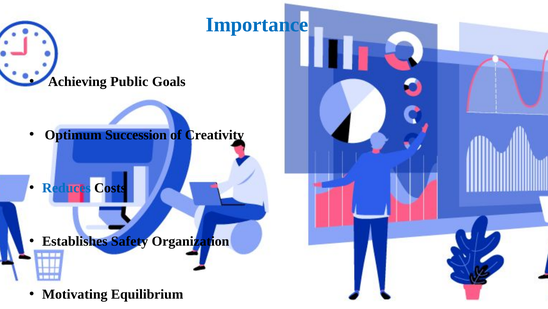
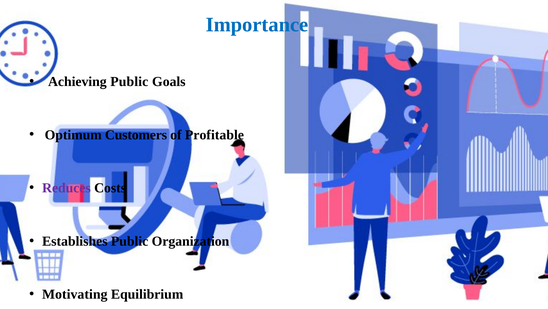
Succession: Succession -> Customers (136, 134)
Creativity: Creativity -> Profitable (214, 134)
Reduces colour: blue -> purple (66, 188)
Establishes Safety: Safety -> Public (130, 241)
